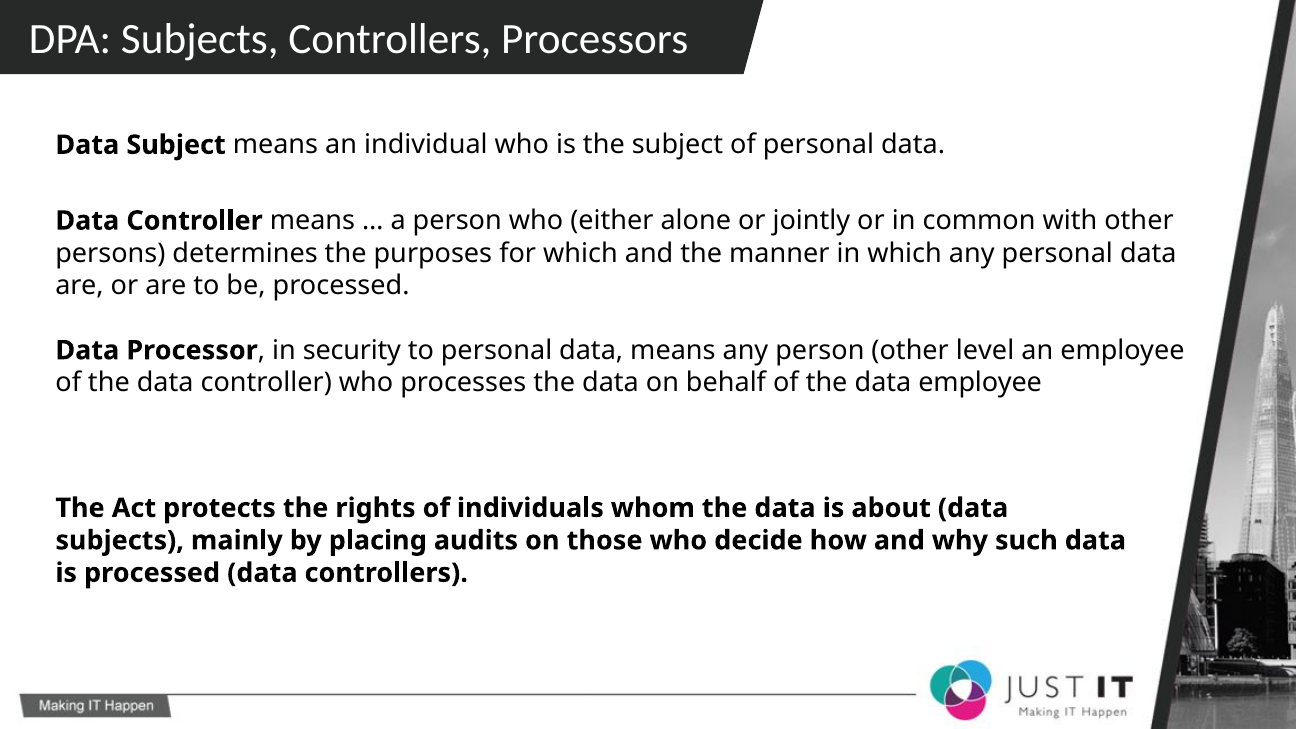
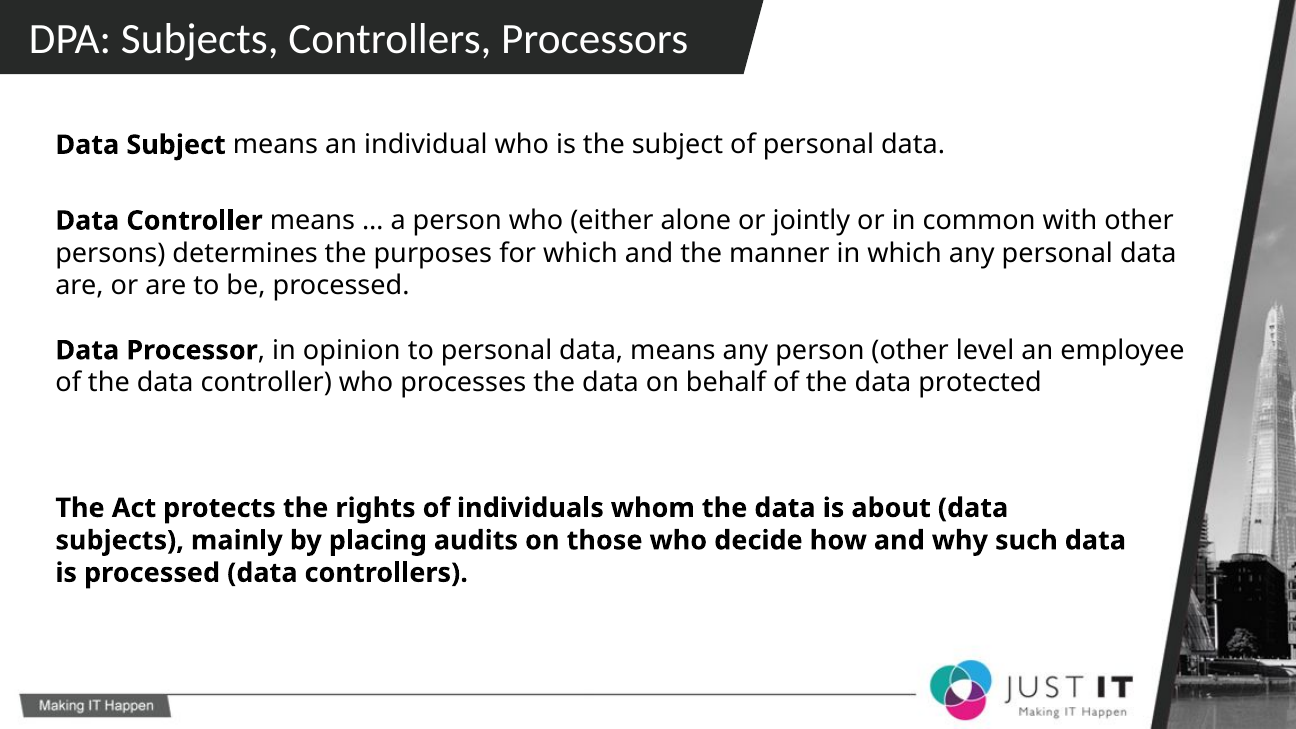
security: security -> opinion (352, 350)
data employee: employee -> protected (980, 383)
